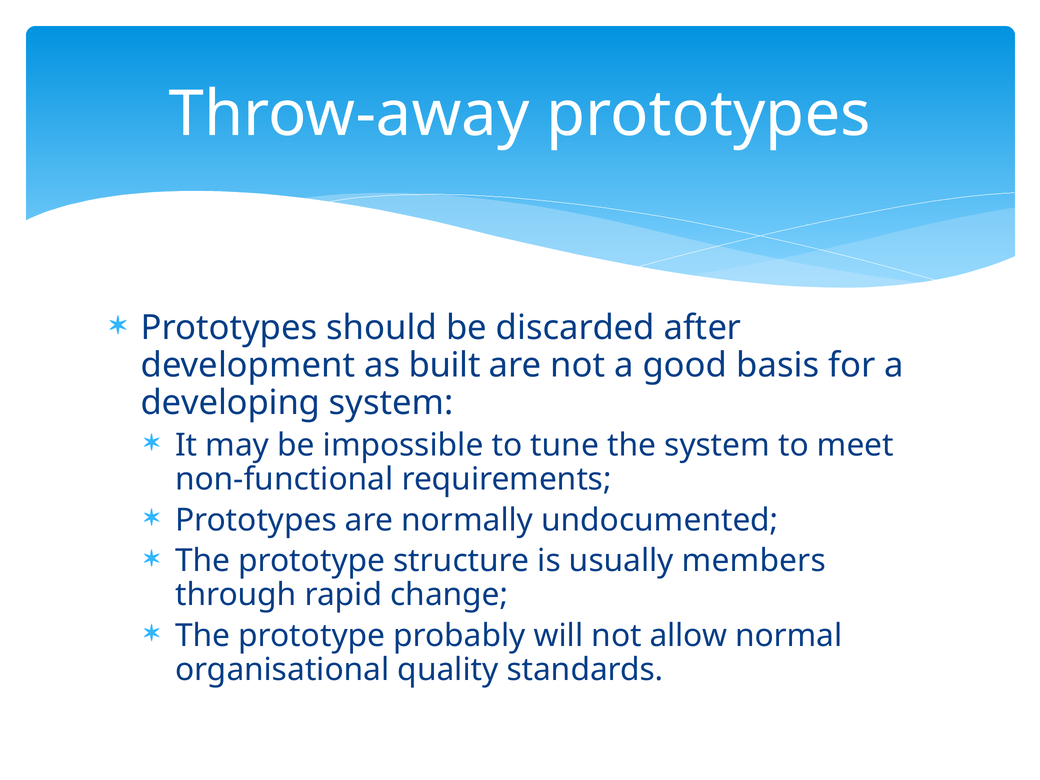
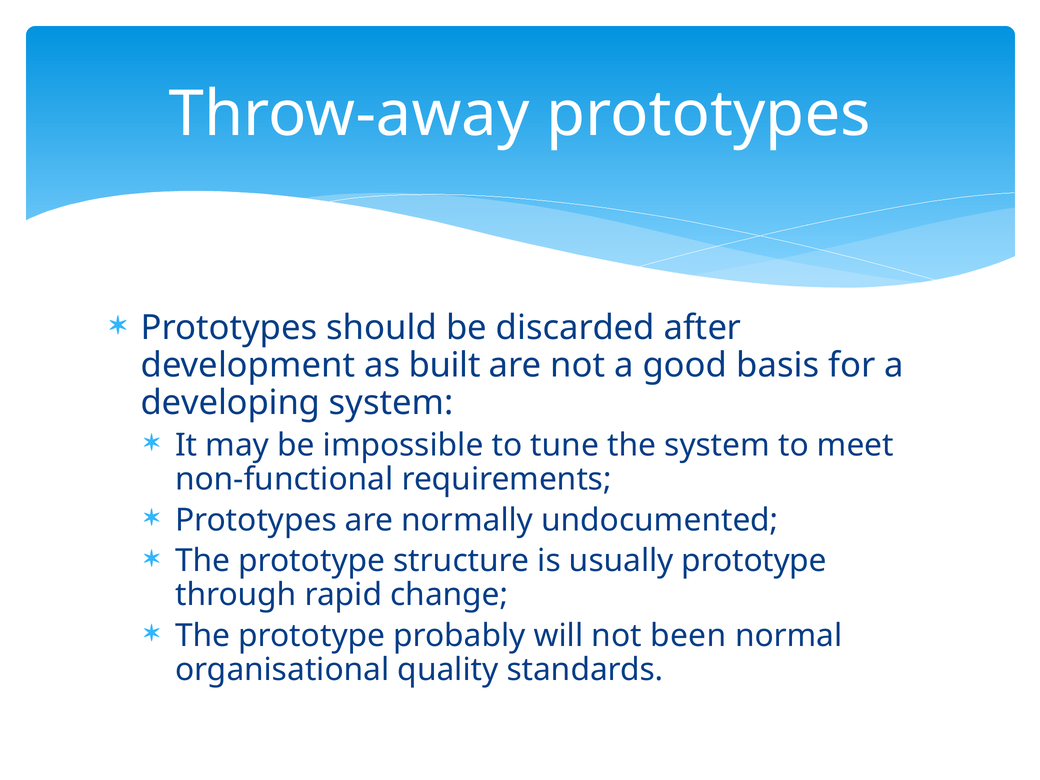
usually members: members -> prototype (754, 561)
allow: allow -> been (688, 636)
